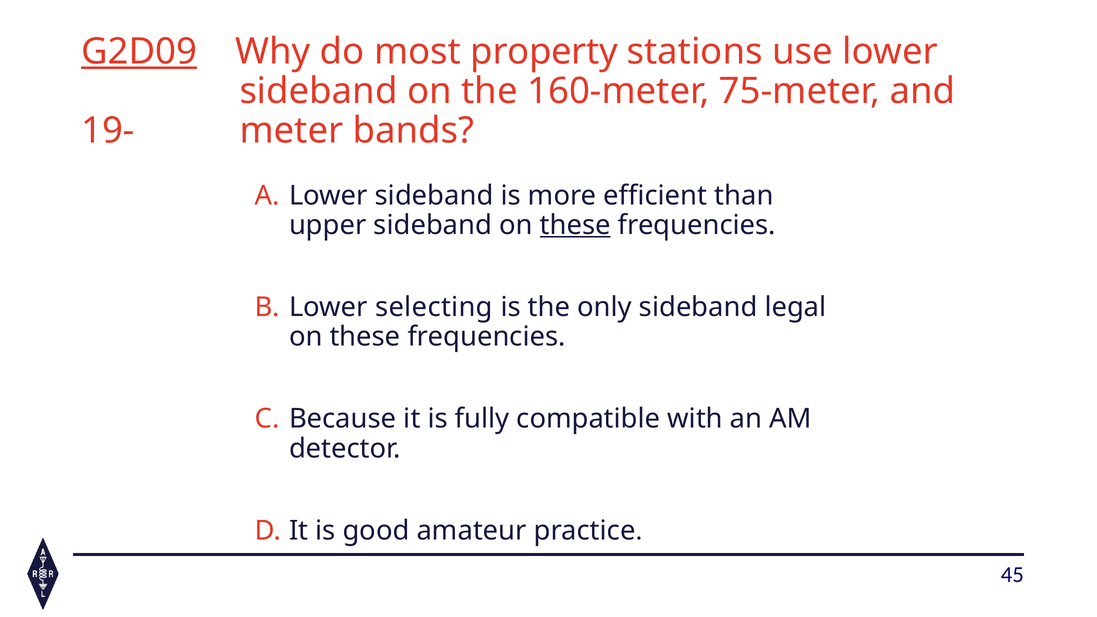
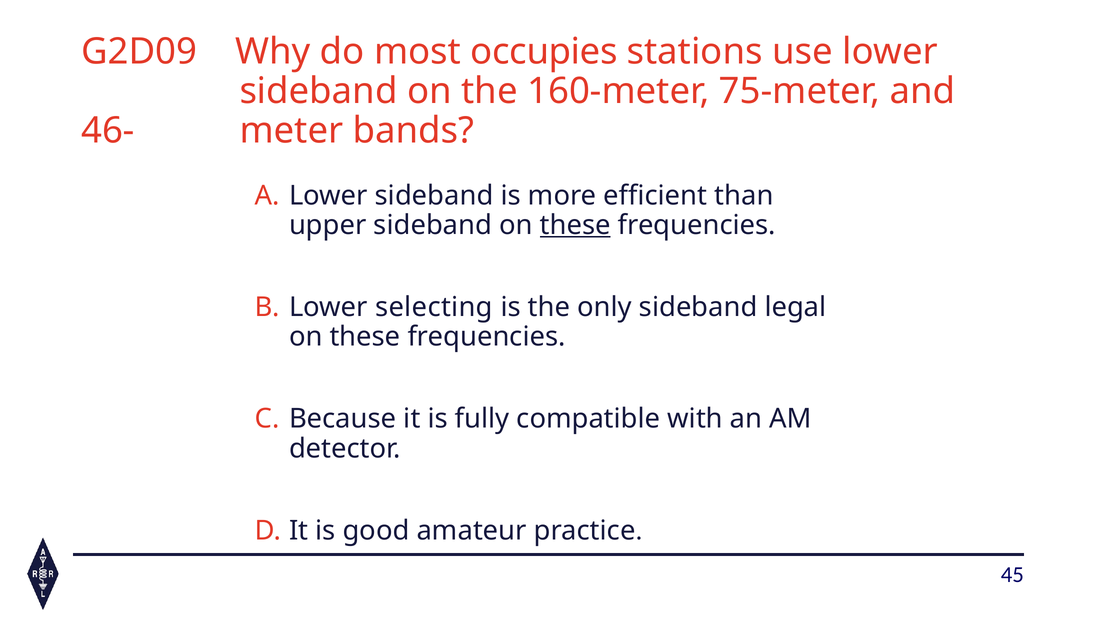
G2D09 underline: present -> none (139, 52)
property: property -> occupies (544, 52)
19-: 19- -> 46- (108, 131)
